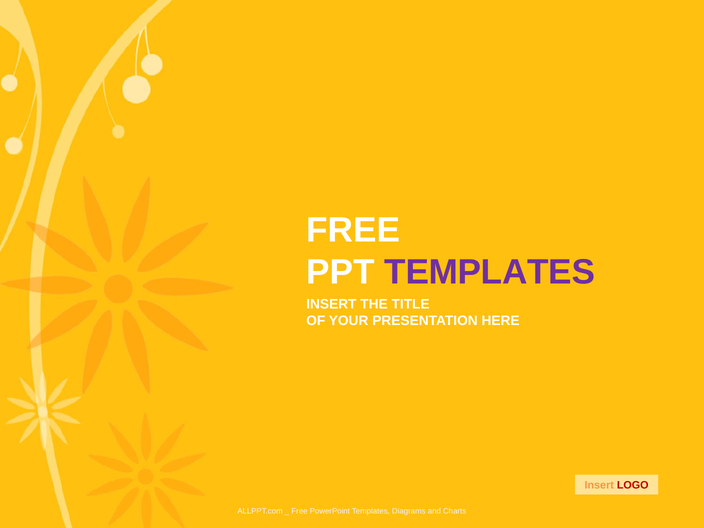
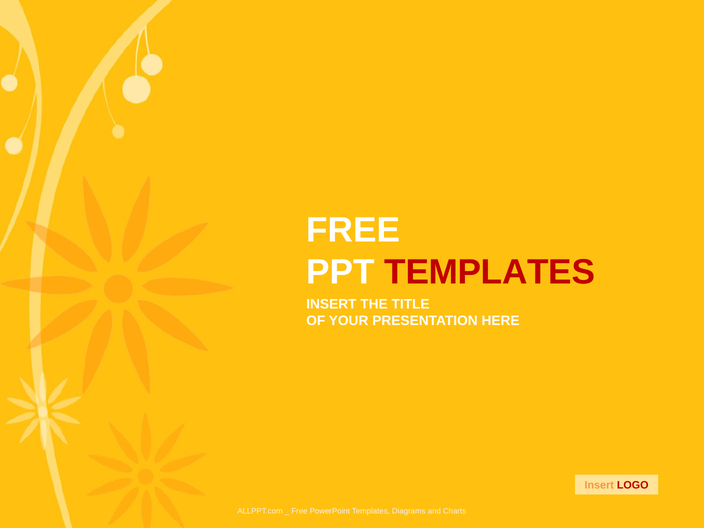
TEMPLATES colour: purple -> red (490, 272)
